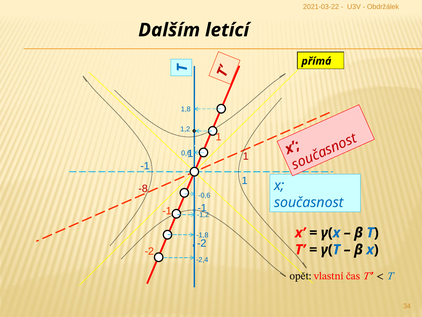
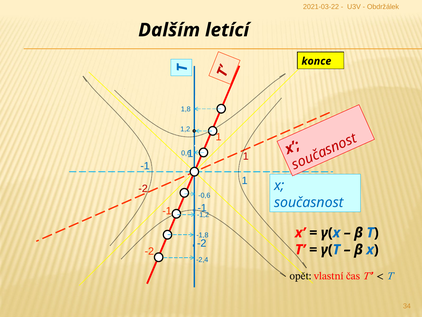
přímá: přímá -> konce (316, 61)
-8: -8 -> -2 (143, 188)
